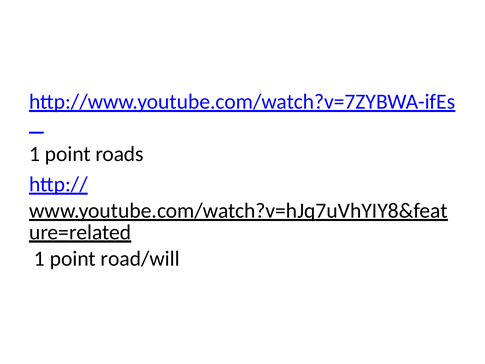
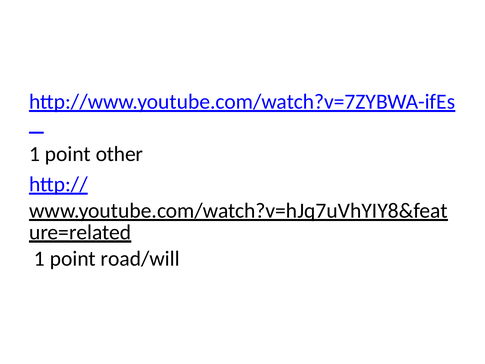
roads: roads -> other (119, 154)
